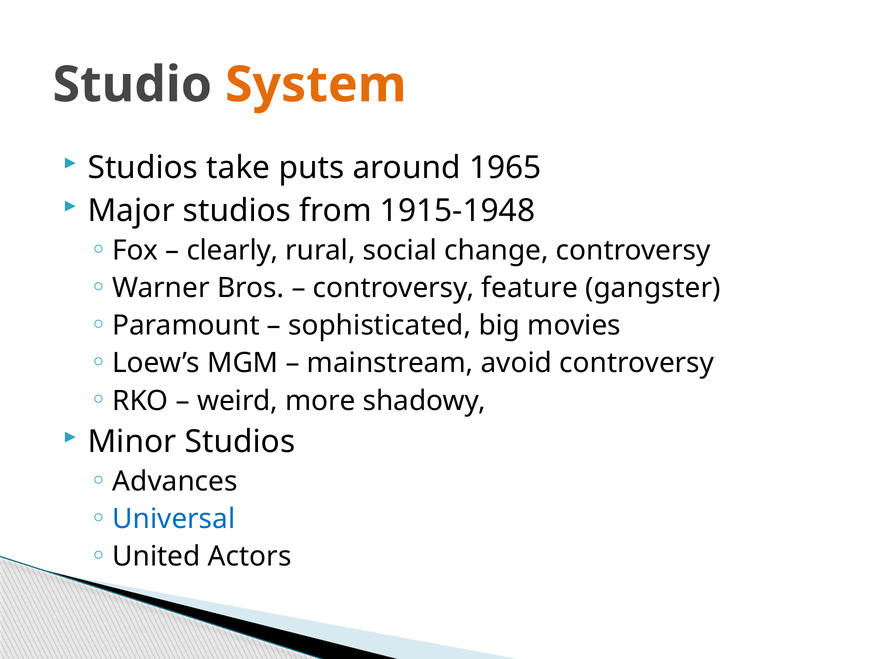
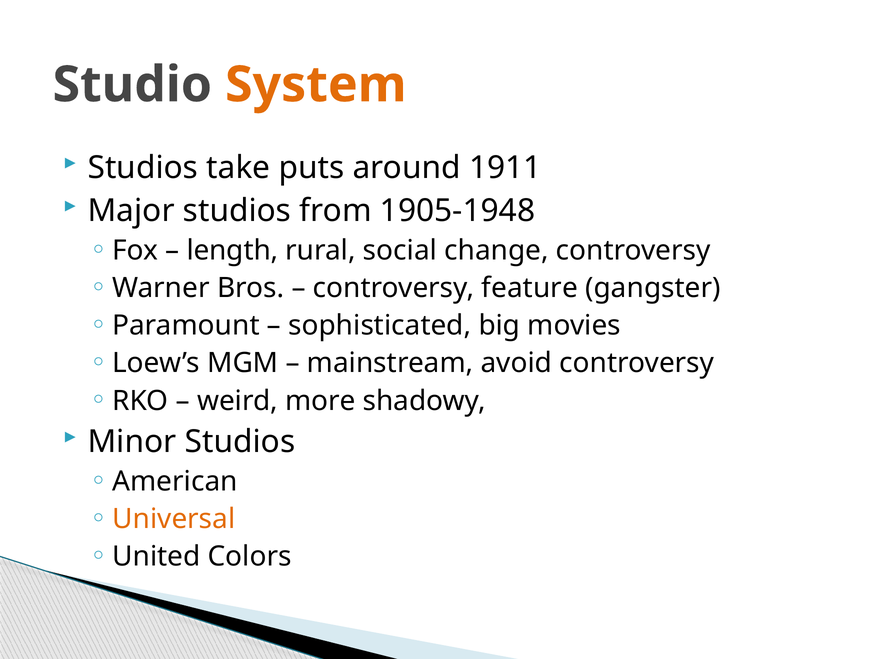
1965: 1965 -> 1911 (505, 168)
1915-1948: 1915-1948 -> 1905-1948 (458, 211)
clearly: clearly -> length (232, 250)
Advances: Advances -> American (175, 481)
Universal colour: blue -> orange (174, 519)
Actors: Actors -> Colors (250, 556)
